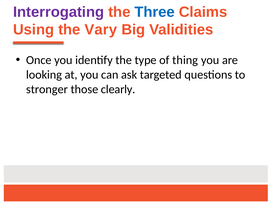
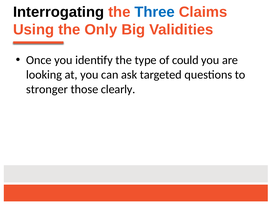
Interrogating colour: purple -> black (59, 12)
Vary: Vary -> Only (101, 30)
thing: thing -> could (185, 60)
